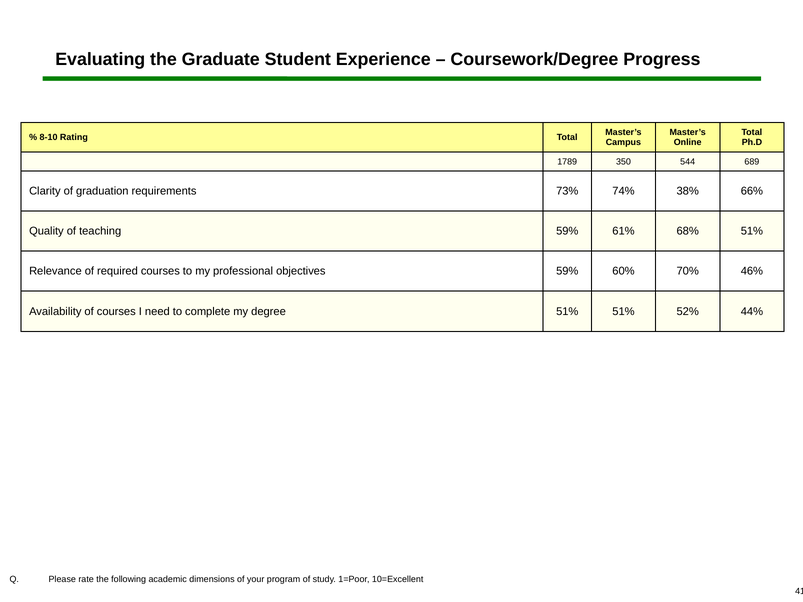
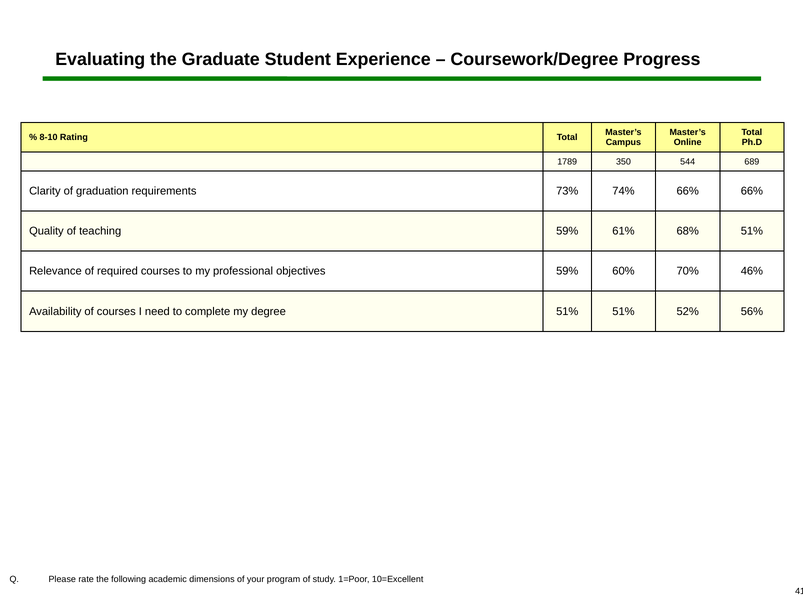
74% 38%: 38% -> 66% (688, 191)
44%: 44% -> 56% (752, 312)
